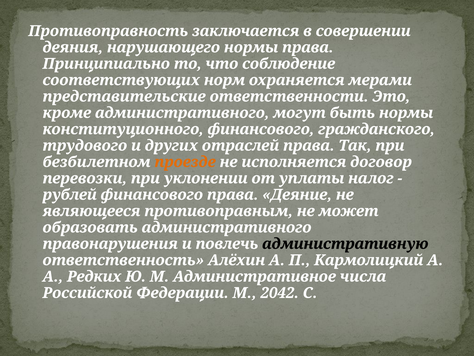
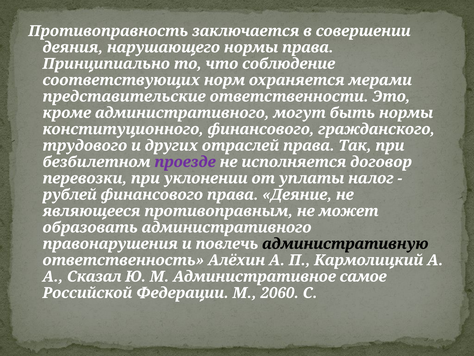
проезде colour: orange -> purple (185, 162)
Редких: Редких -> Сказал (94, 276)
числа: числа -> самое (363, 276)
2042: 2042 -> 2060 (280, 293)
